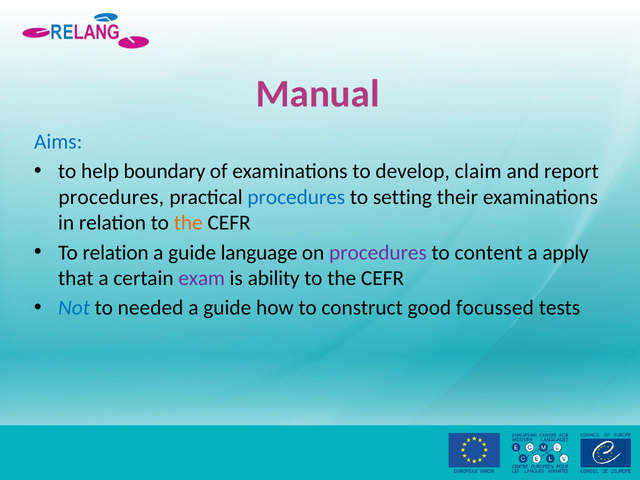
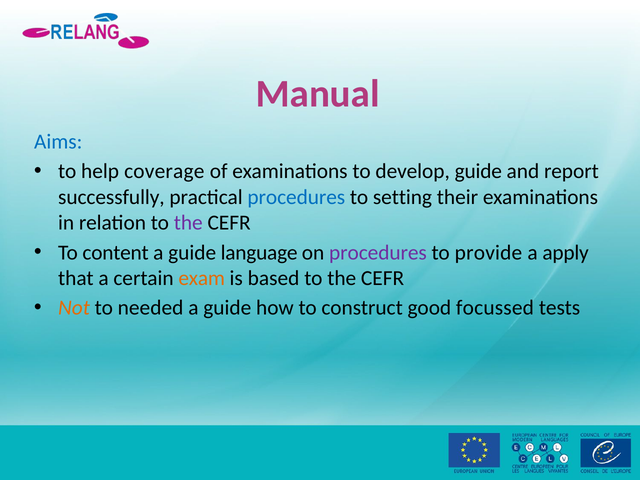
boundary: boundary -> coverage (164, 171)
develop claim: claim -> guide (478, 171)
procedures: procedures -> successfully (111, 197)
the colour: orange -> purple (188, 223)
To relation: relation -> content (116, 252)
content: content -> provide (488, 252)
exam colour: purple -> orange (202, 278)
ability: ability -> based (274, 278)
Not colour: blue -> orange (74, 308)
